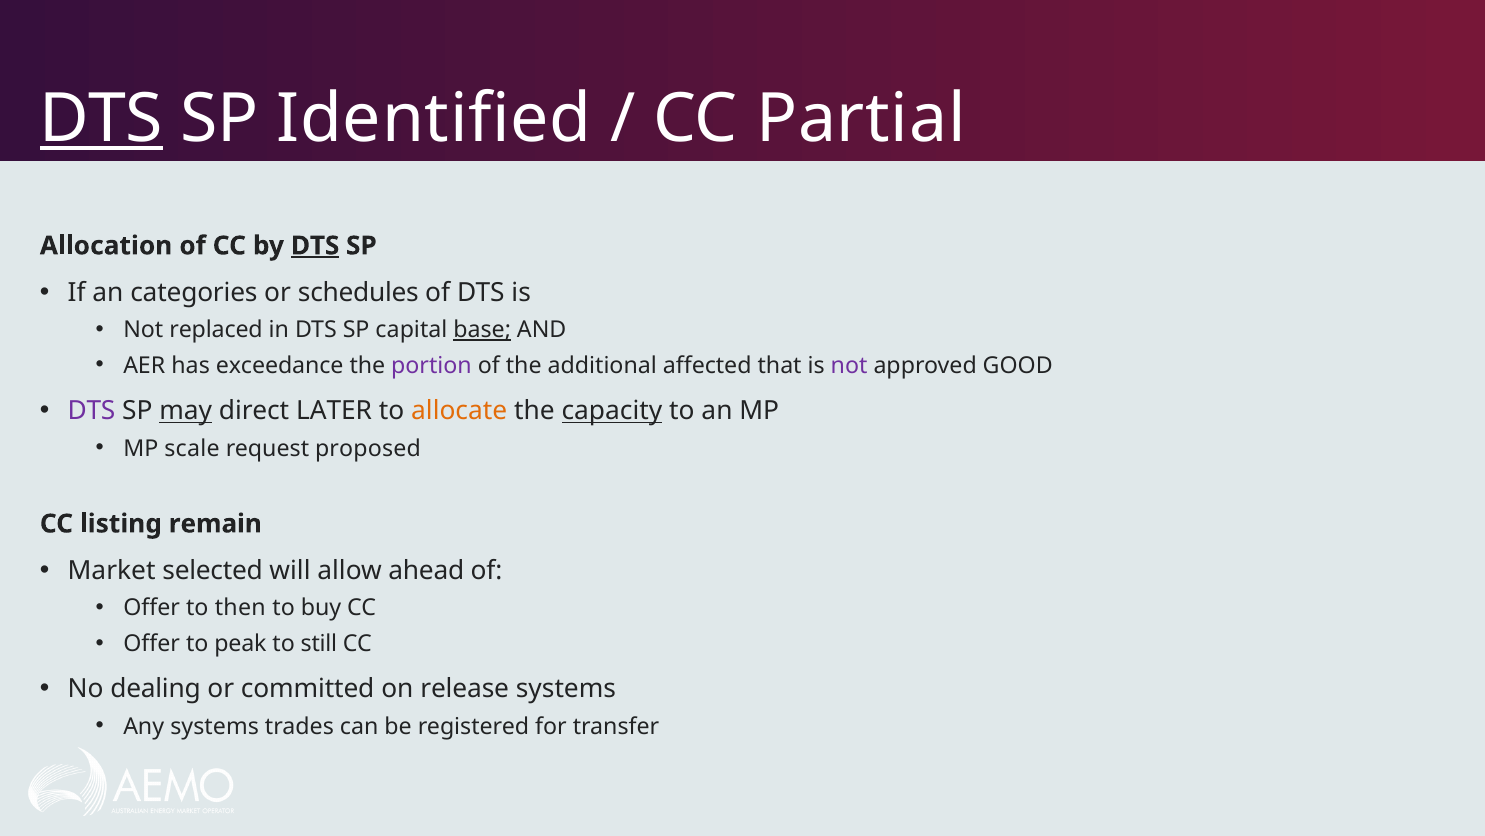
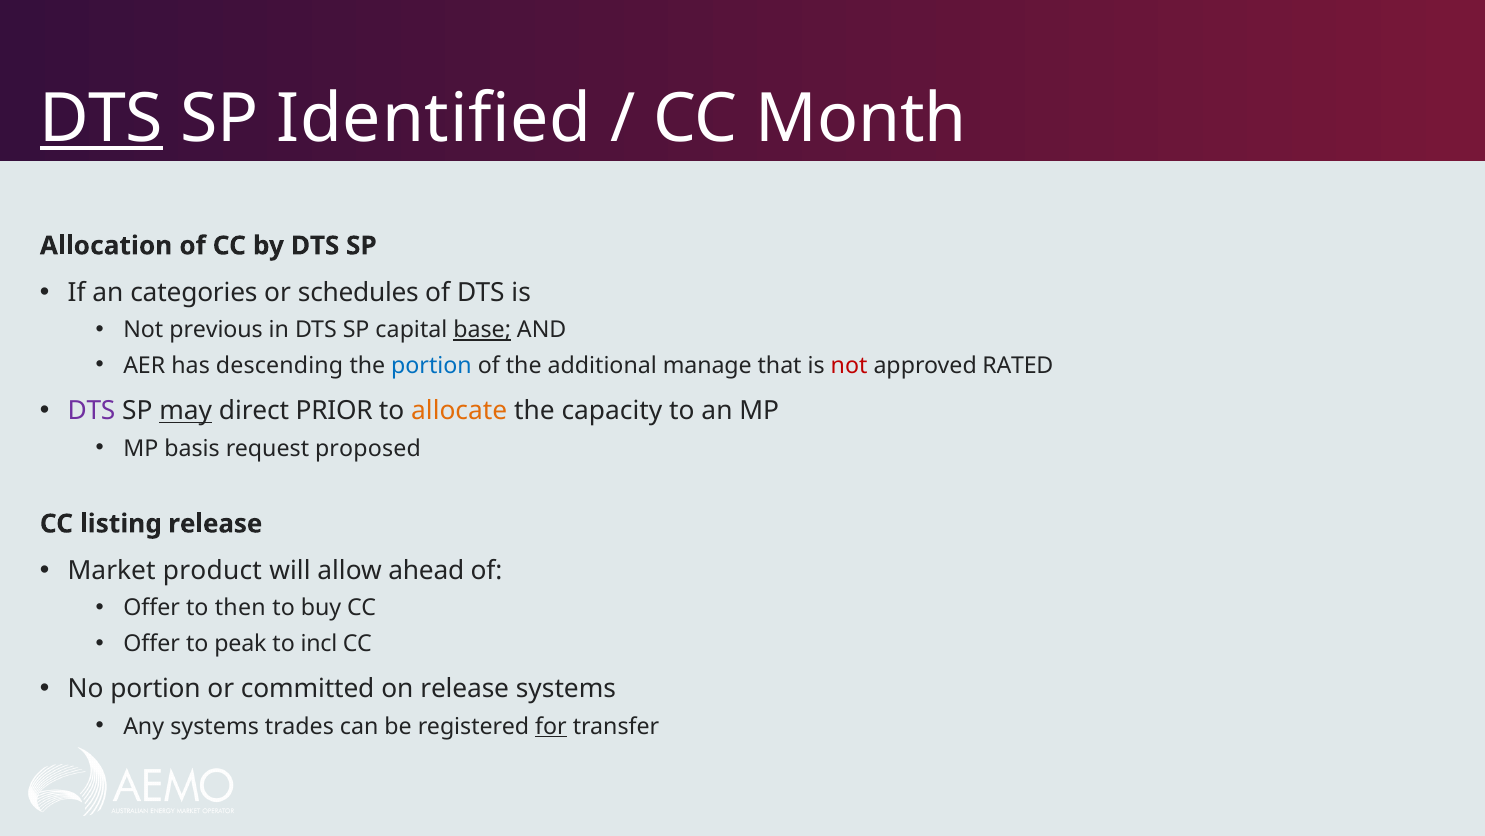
Partial: Partial -> Month (861, 119)
DTS underline: present -> none (315, 246)
replaced: replaced -> previous (216, 330)
exceedance: exceedance -> descending (280, 365)
portion colour: purple -> blue (431, 365)
affected: affected -> manage (707, 365)
not colour: purple -> red (849, 365)
GOOD: GOOD -> RATED (1018, 365)
LATER: LATER -> PRIOR (334, 411)
capacity underline: present -> none (612, 411)
scale: scale -> basis (192, 448)
listing remain: remain -> release (215, 523)
selected: selected -> product (212, 570)
still: still -> incl (319, 643)
No dealing: dealing -> portion (156, 689)
for underline: none -> present (551, 726)
